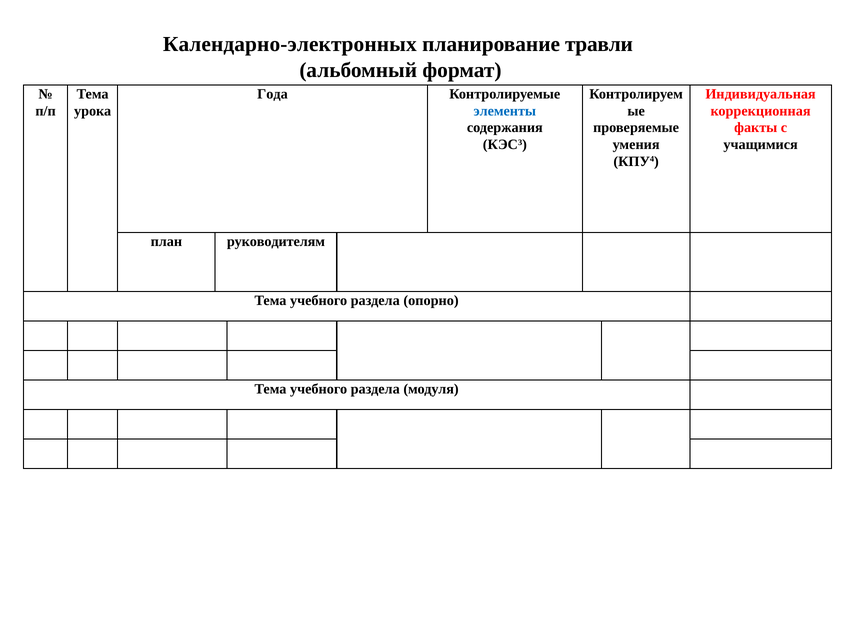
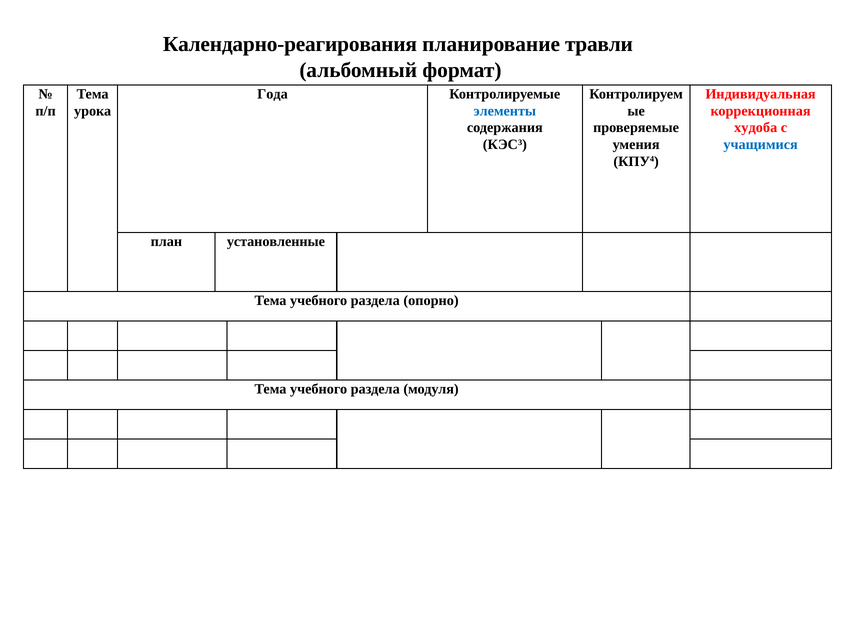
Календарно-электронных: Календарно-электронных -> Календарно-реагирования (290, 44)
факты: факты -> худоба (756, 128)
учащимися colour: black -> blue (761, 145)
руководителям: руководителям -> установленные (276, 242)
